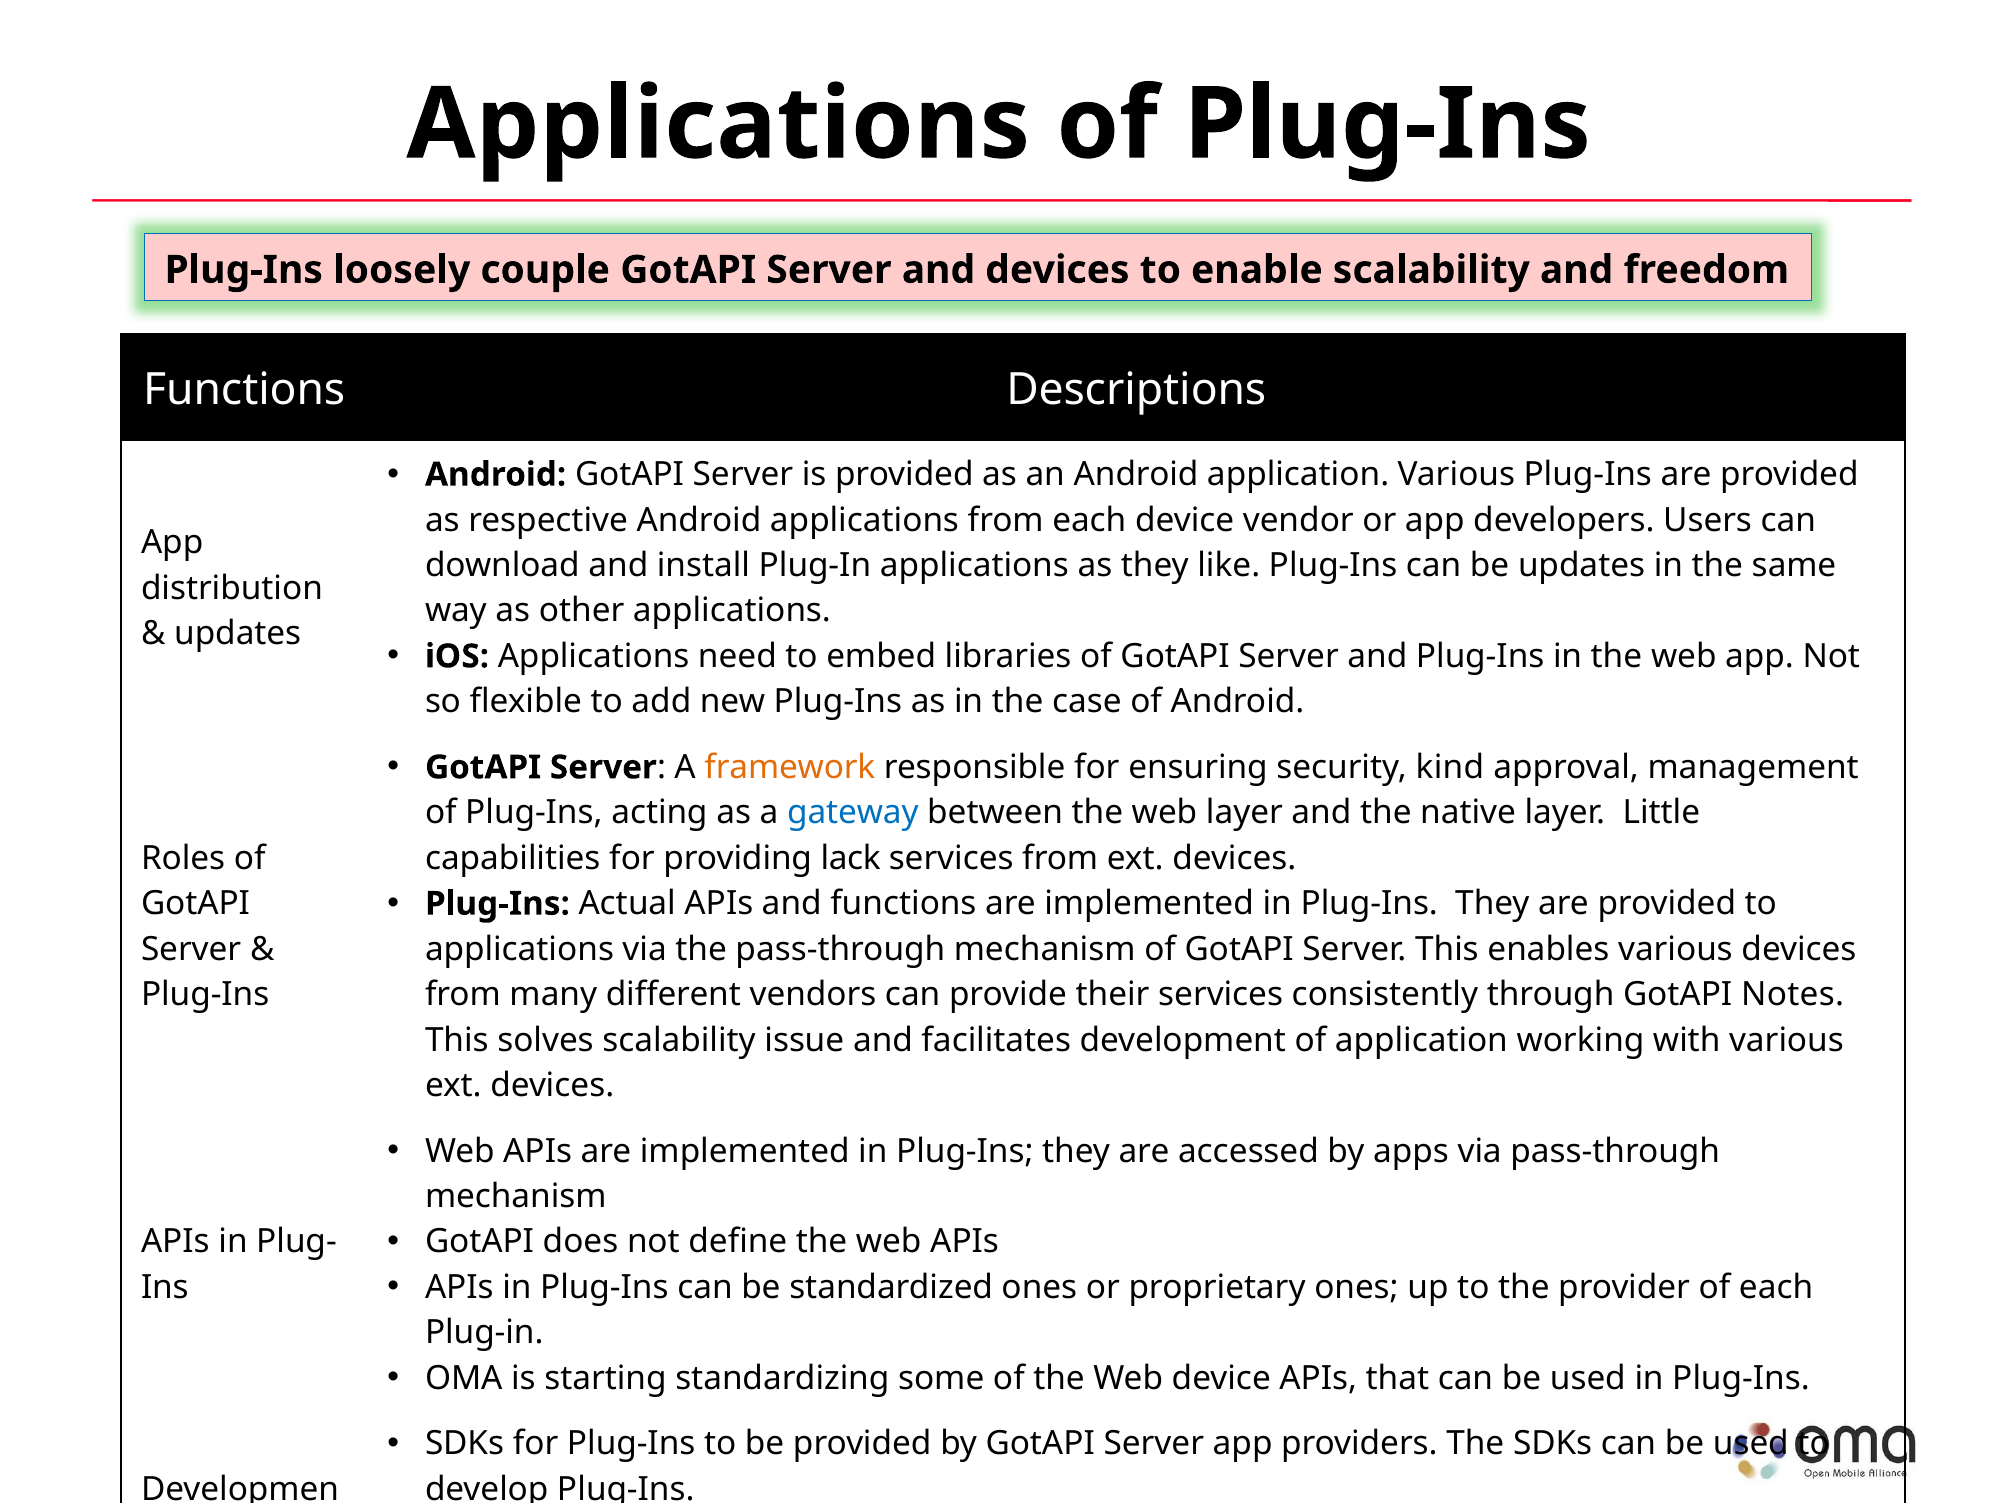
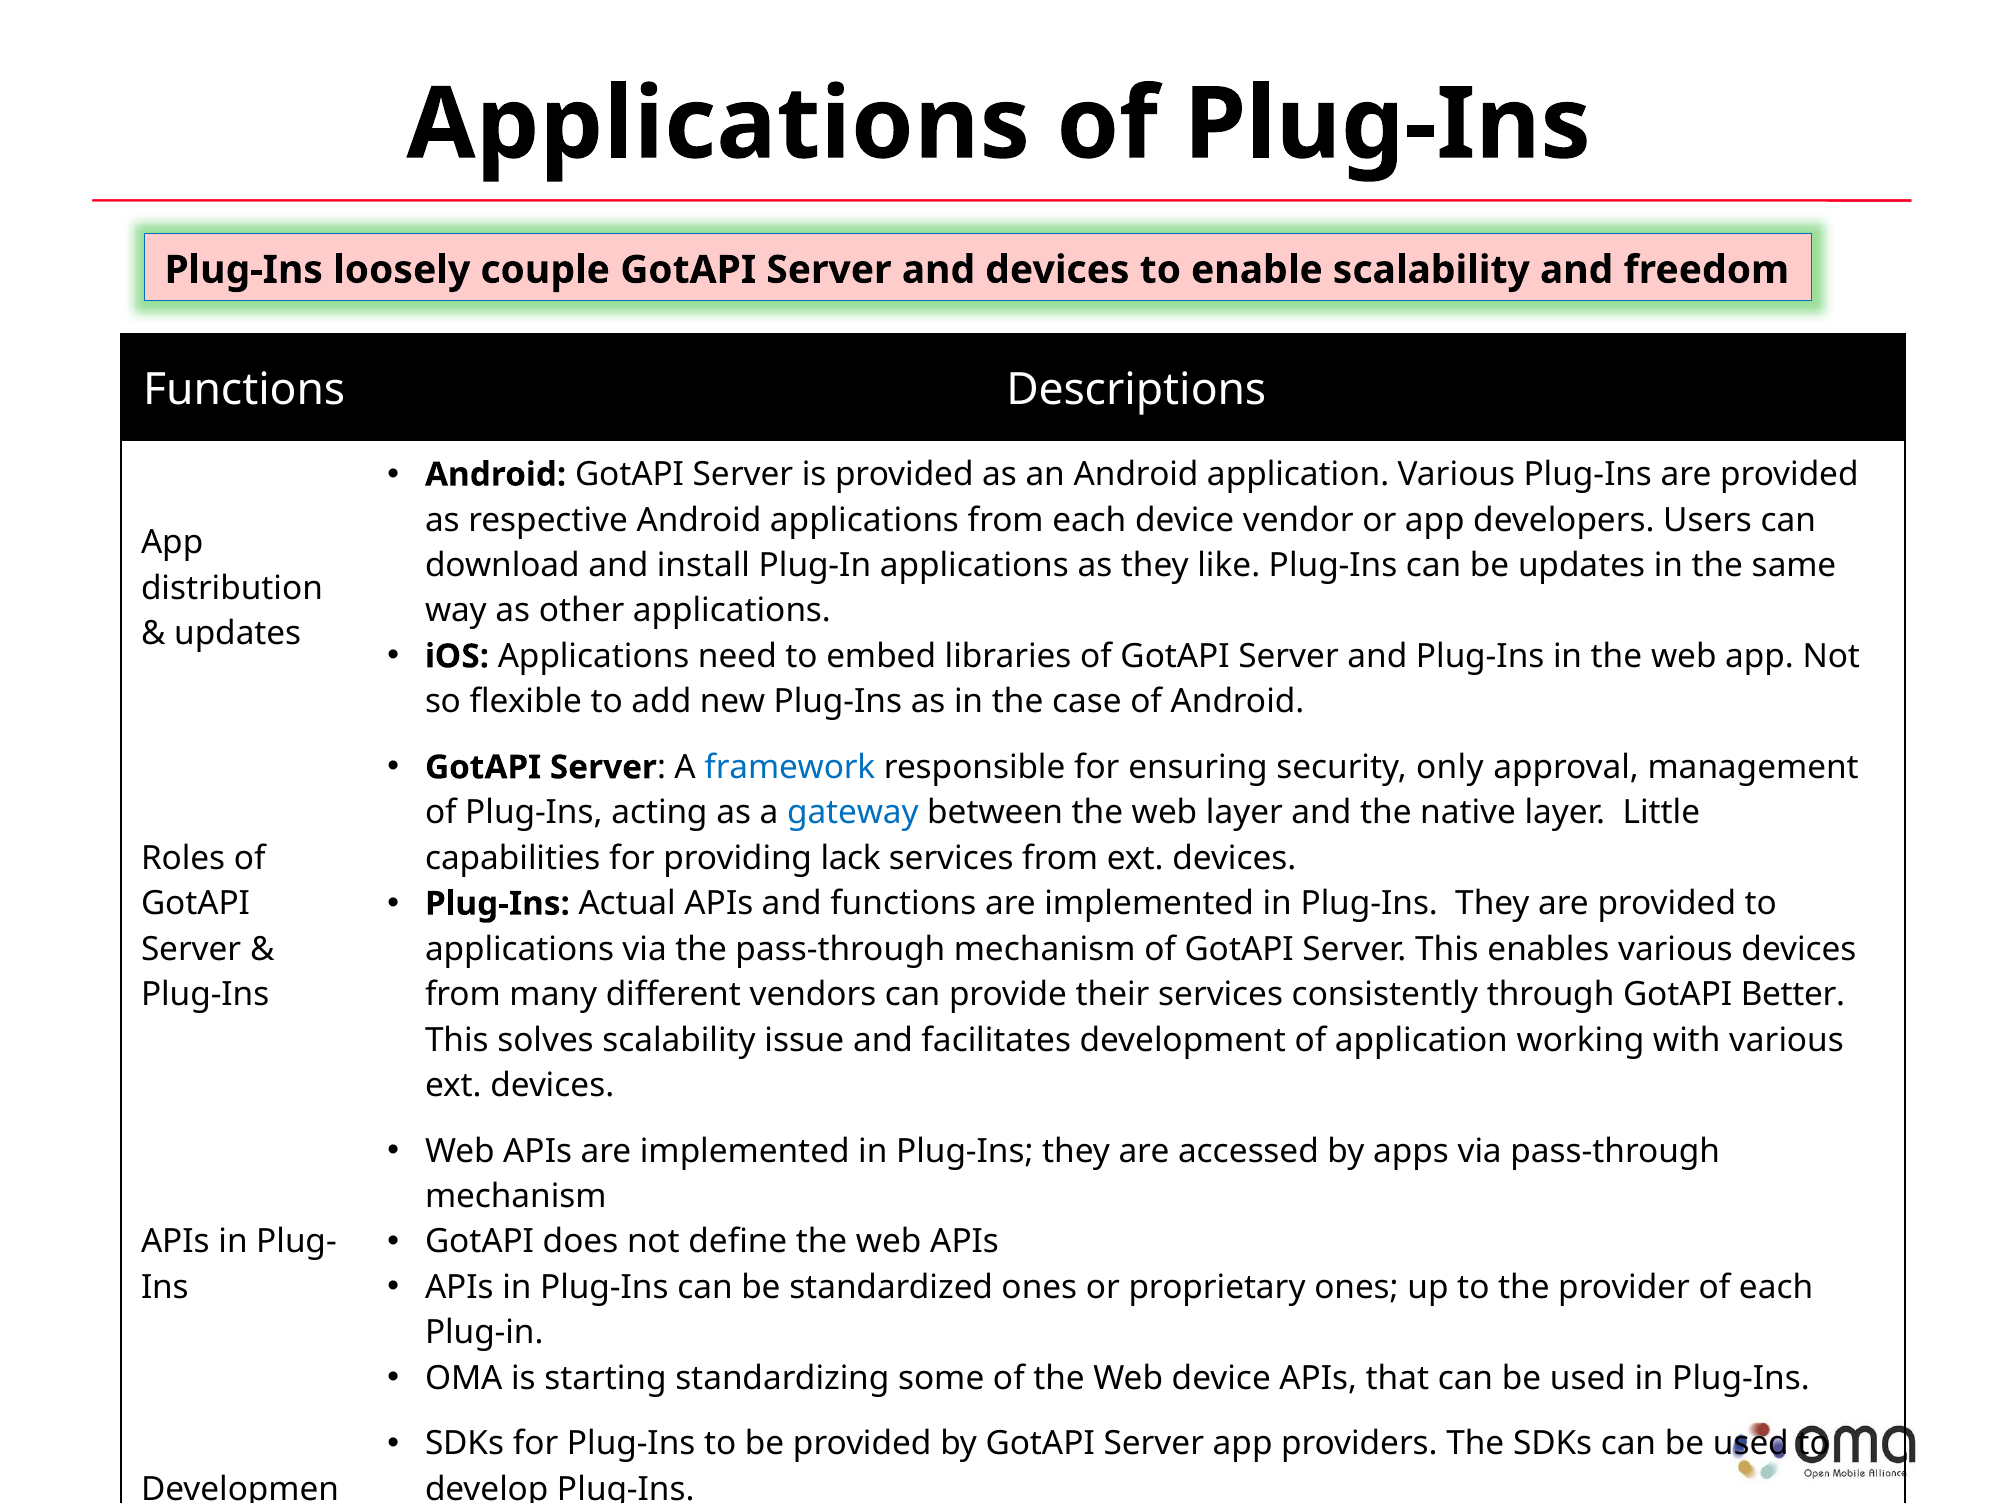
framework colour: orange -> blue (790, 767)
kind: kind -> only (1450, 767)
Notes: Notes -> Better (1793, 995)
